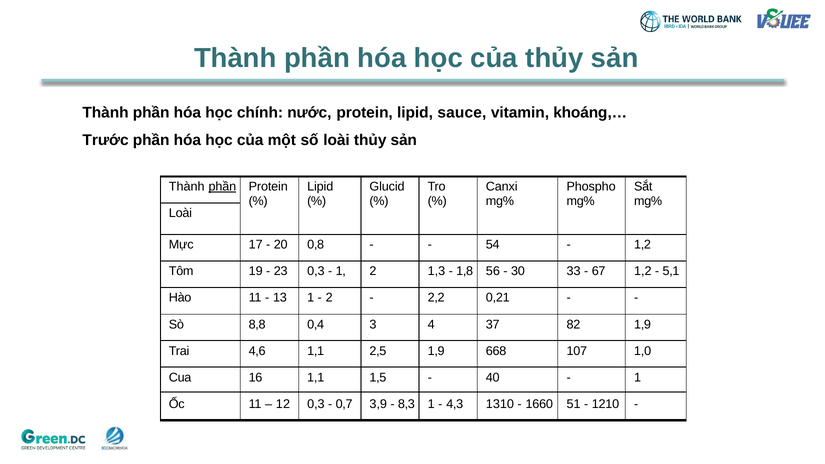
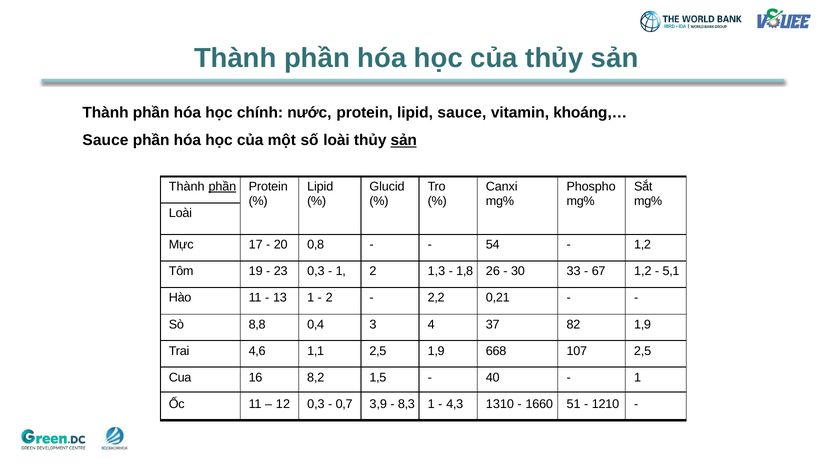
Trước: Trước -> Sauce (105, 140)
sản underline: none -> present (404, 140)
56: 56 -> 26 (493, 271)
107 1,0: 1,0 -> 2,5 (643, 351)
16 1,1: 1,1 -> 8,2 (316, 378)
